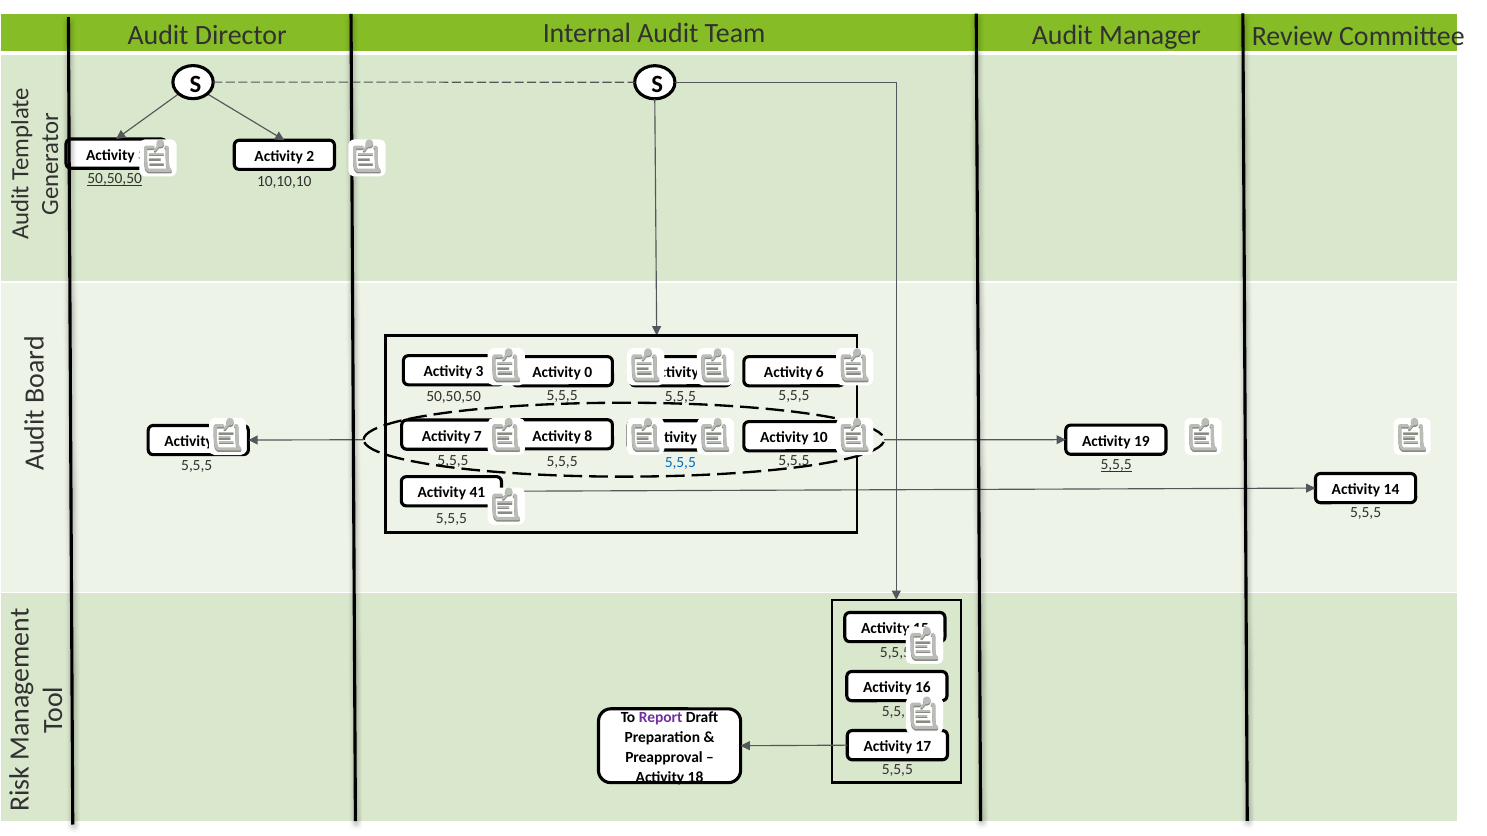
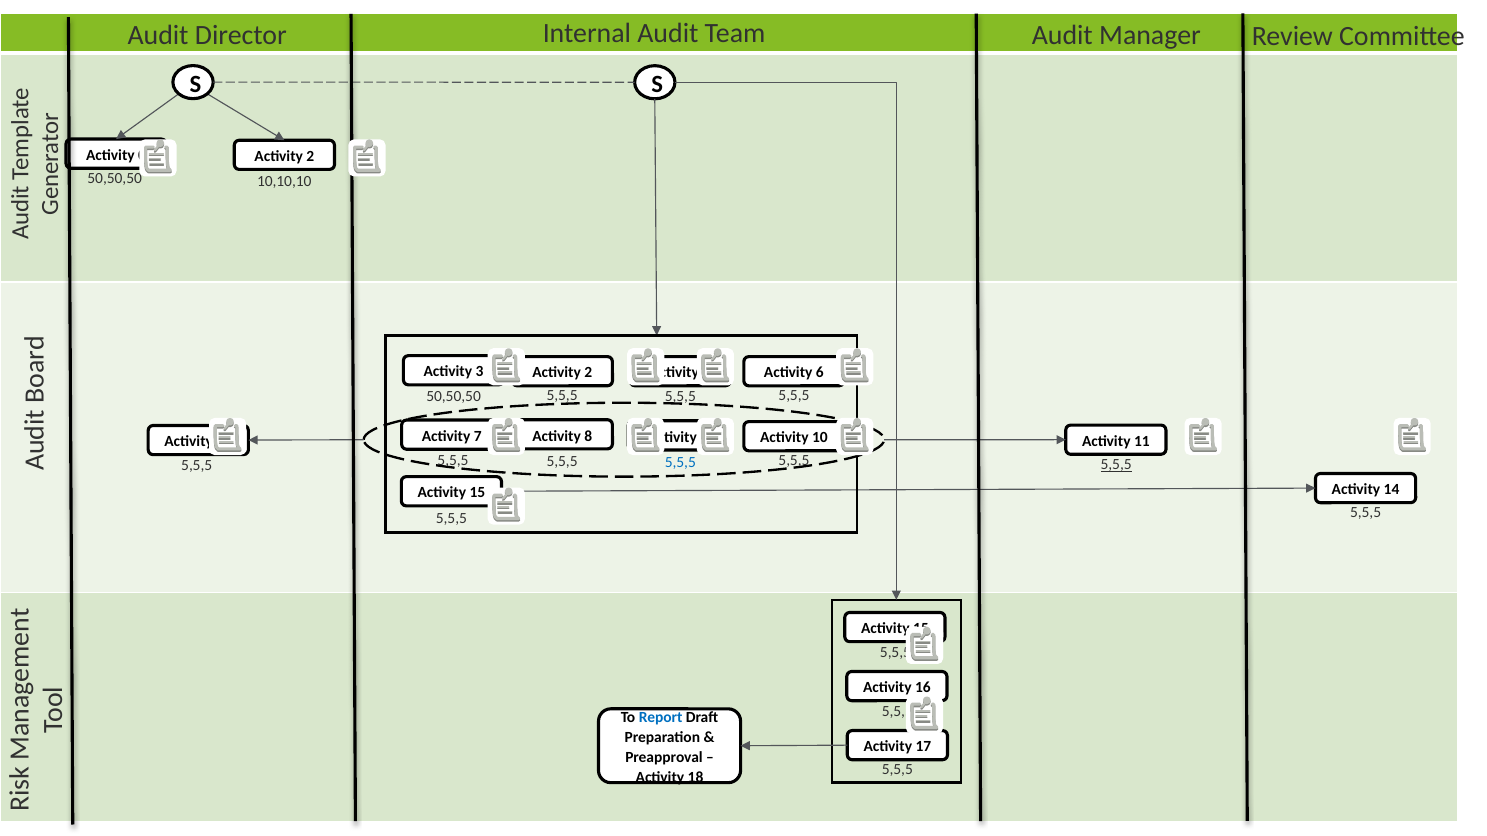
3: 3 -> 0 (142, 155)
50,50,50 underline: present -> none (115, 179)
0: 0 -> 2 (588, 373)
19: 19 -> 11 (1142, 442)
41: 41 -> 15 (477, 493)
Report colour: purple -> blue (661, 718)
